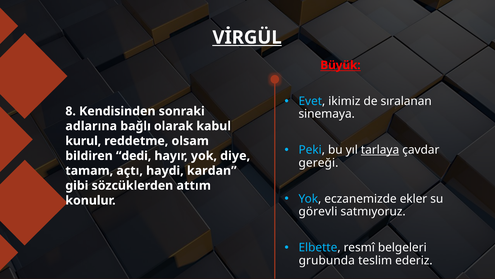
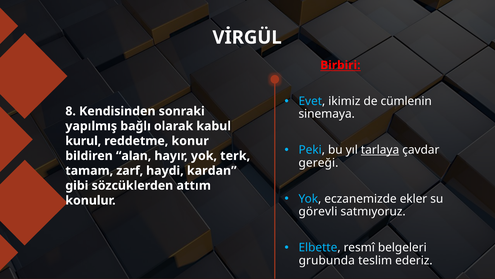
VİRGÜL underline: present -> none (247, 37)
Büyük: Büyük -> Birbiri (340, 65)
sıralanan: sıralanan -> cümlenin (406, 101)
adlarına: adlarına -> yapılmış (91, 126)
olsam: olsam -> konur (190, 141)
dedi: dedi -> alan (134, 156)
diye: diye -> terk (235, 156)
açtı: açtı -> zarf (130, 170)
